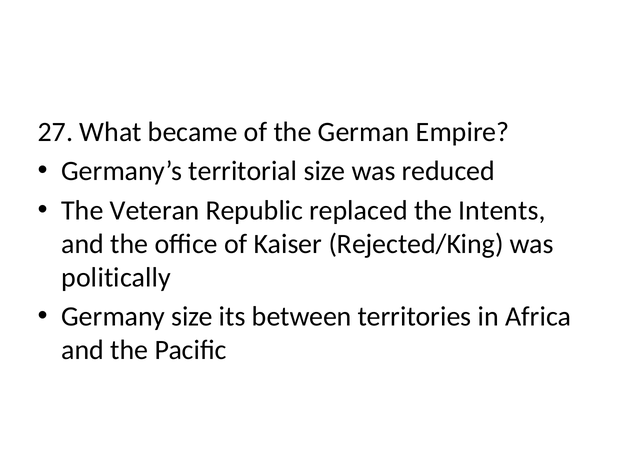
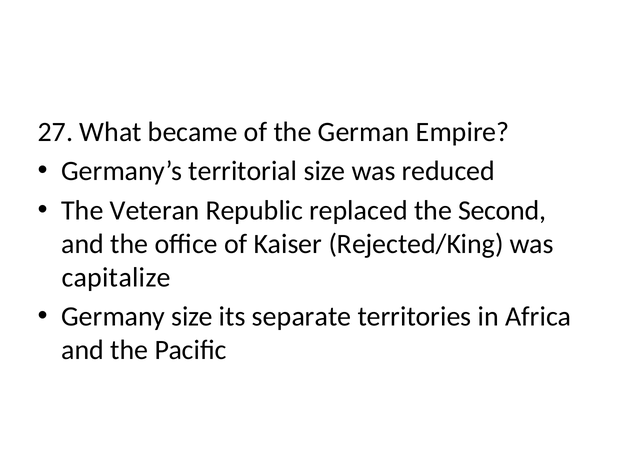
Intents: Intents -> Second (502, 210)
politically: politically -> capitalize (116, 277)
between: between -> separate (302, 317)
